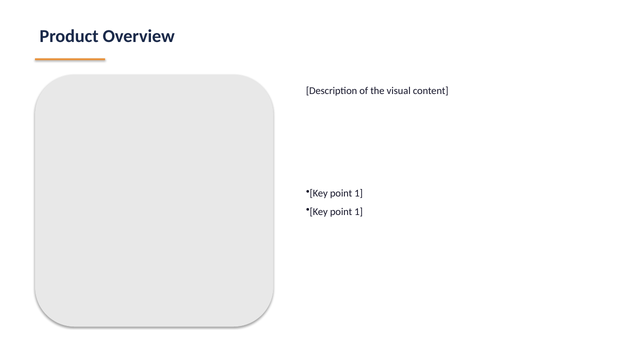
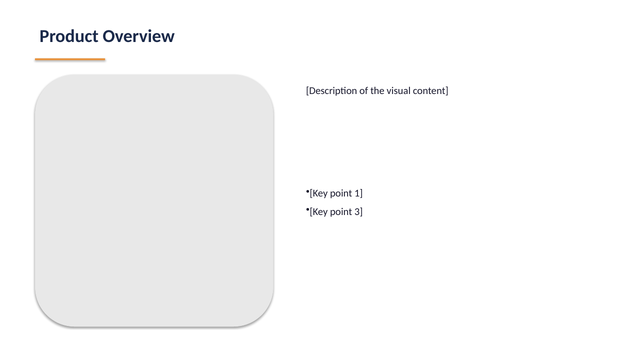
1: 1 -> 3 (359, 212)
